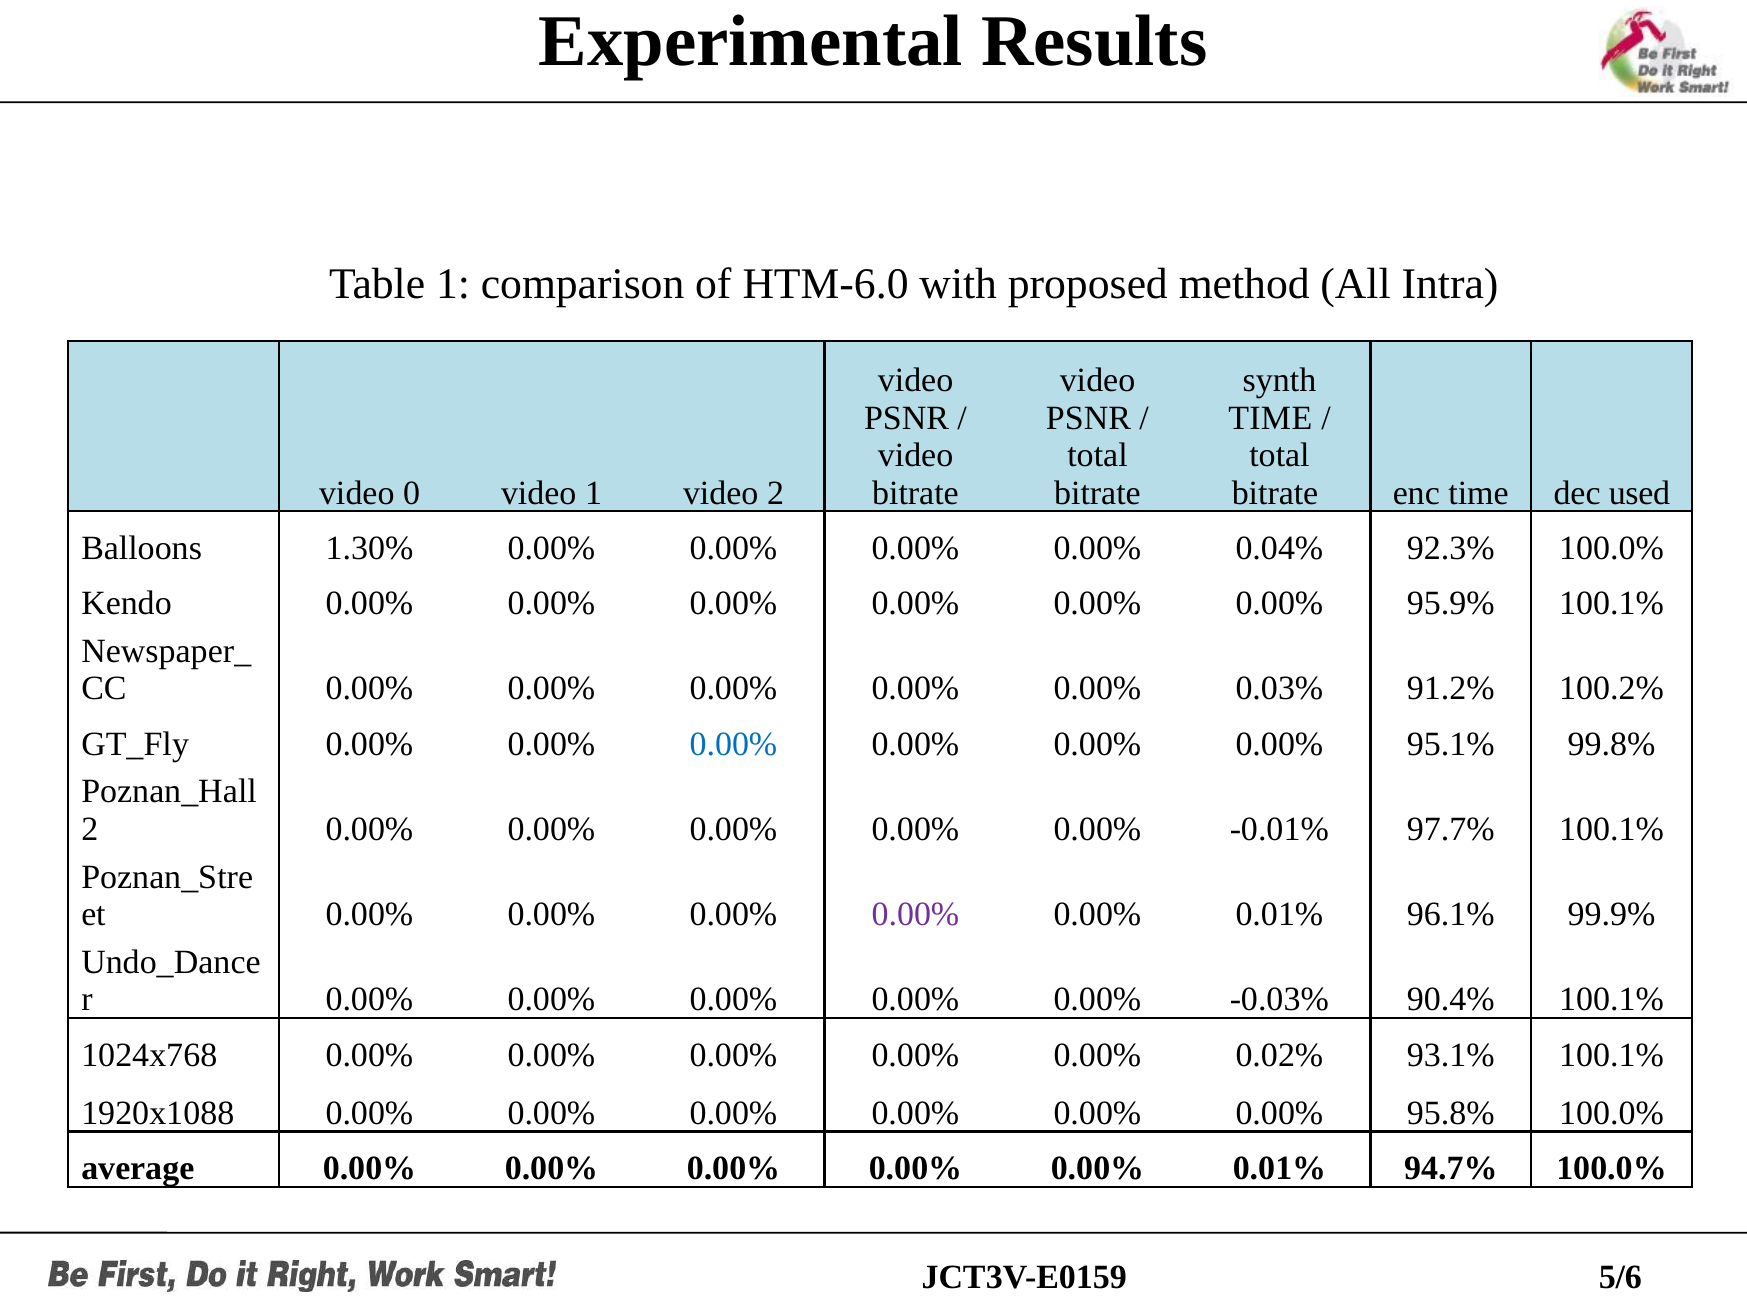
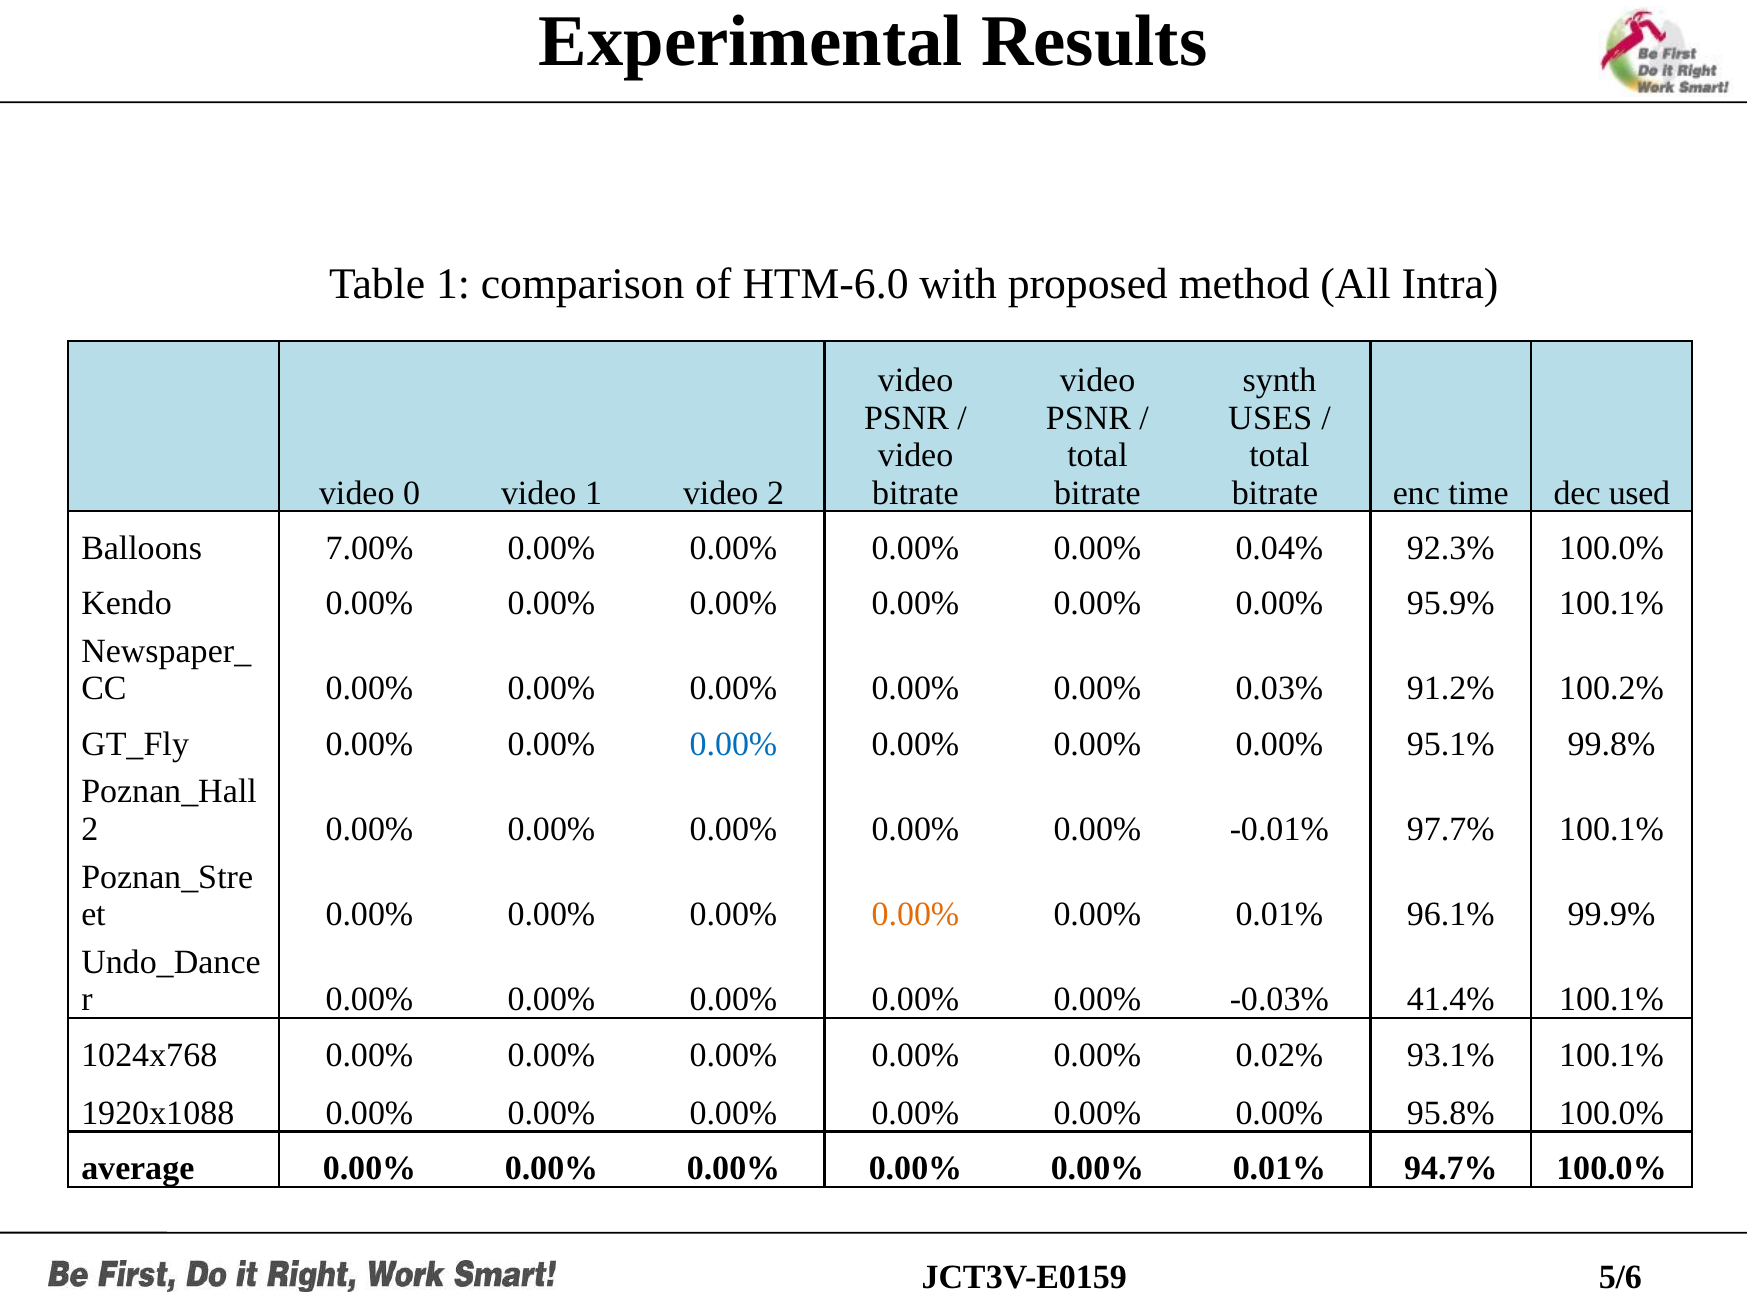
TIME: TIME -> USES (1270, 418)
1.30%: 1.30% -> 7.00% (369, 548)
0.00% colour: purple -> orange (915, 915)
90.4%: 90.4% -> 41.4% (1451, 1000)
